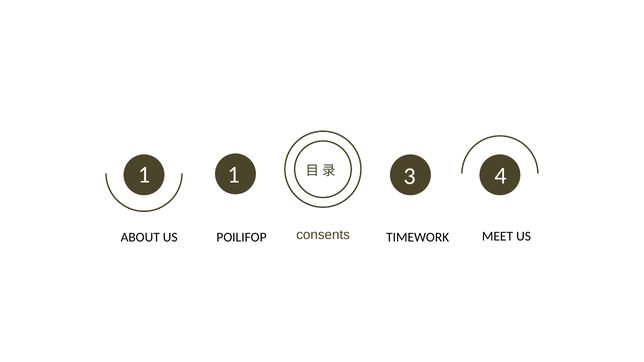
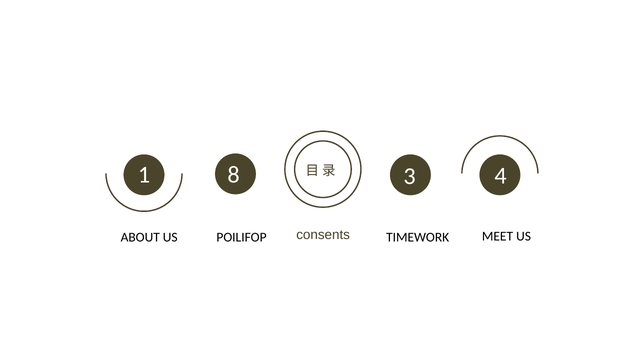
1 1: 1 -> 8 (234, 175)
